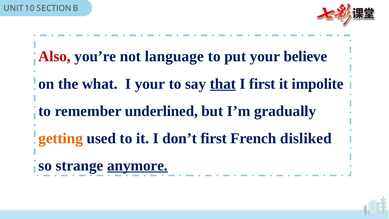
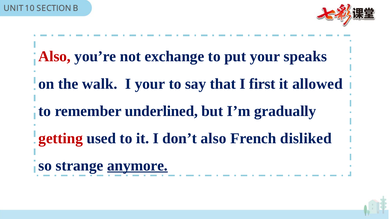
language: language -> exchange (174, 56)
believe: believe -> speaks (305, 56)
what: what -> walk (100, 84)
that underline: present -> none (223, 84)
impolite: impolite -> allowed (317, 84)
getting colour: orange -> red (61, 138)
don’t first: first -> also (214, 138)
